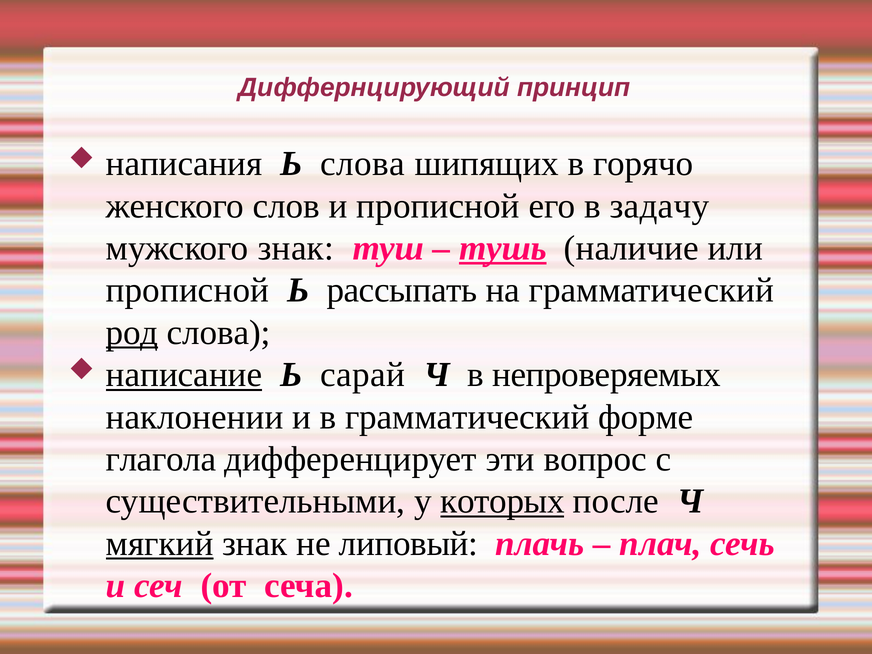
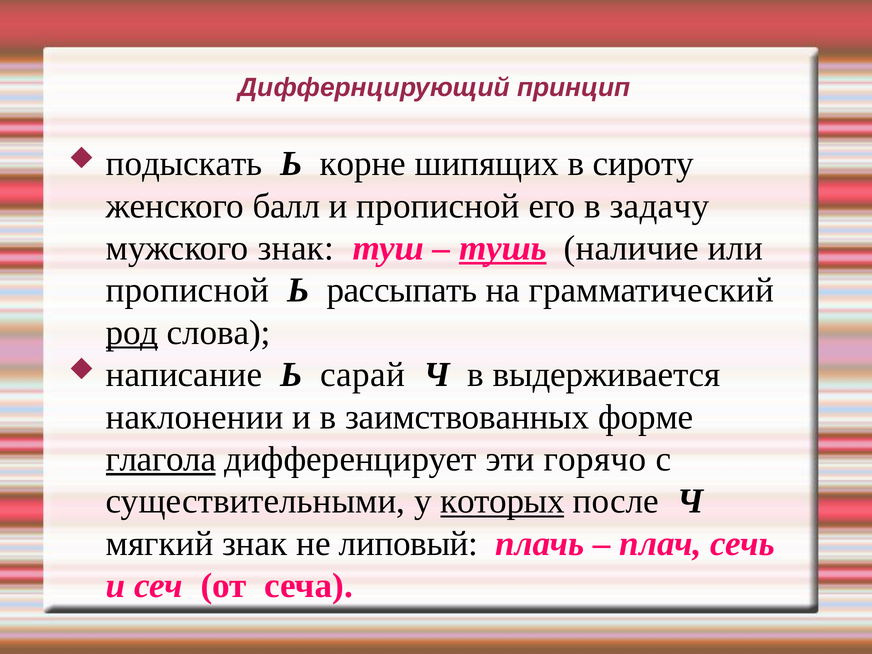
написания: написания -> подыскать (184, 164)
Ь слова: слова -> корне (363, 164)
горячо: горячо -> сироту (643, 164)
слов: слов -> балл (286, 206)
написание underline: present -> none (184, 375)
непроверяемых: непроверяемых -> выдерживается (606, 375)
в грамматический: грамматический -> заимствованных (467, 417)
глагола underline: none -> present (161, 459)
вопрос: вопрос -> горячо (595, 459)
мягкий underline: present -> none (160, 543)
